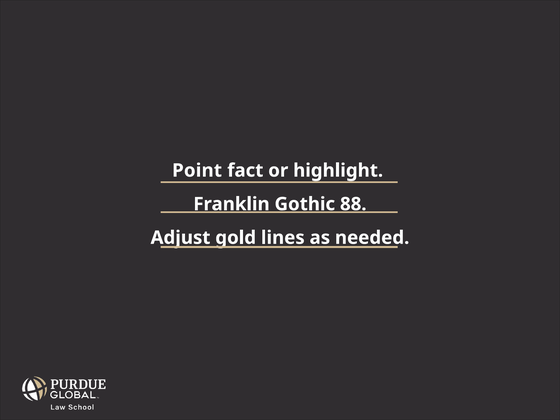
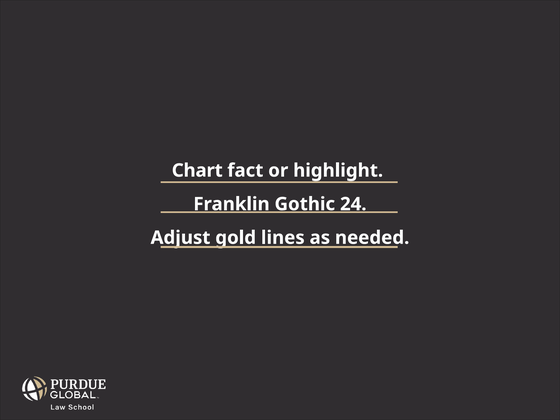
Point: Point -> Chart (197, 171)
88: 88 -> 24 (353, 204)
